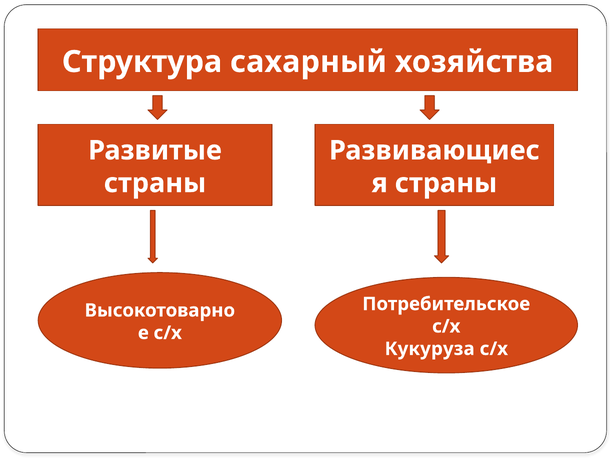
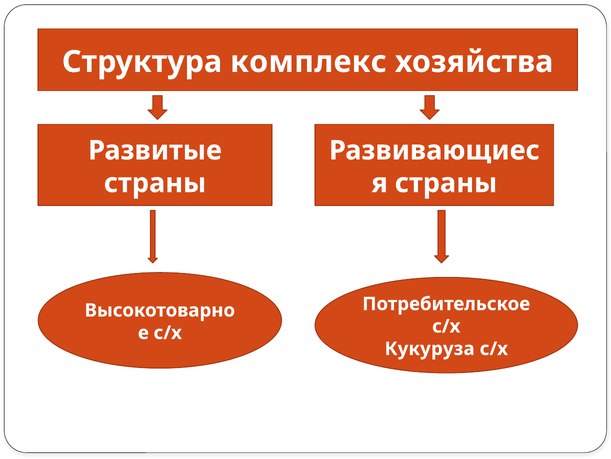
сахарный: сахарный -> комплекс (308, 62)
